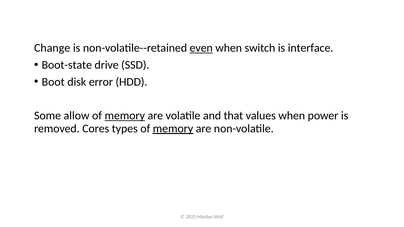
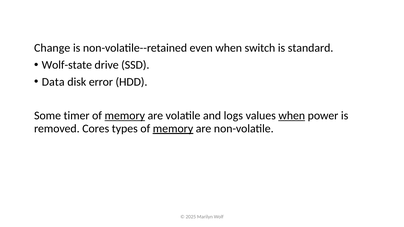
even underline: present -> none (201, 48)
interface: interface -> standard (311, 48)
Boot-state: Boot-state -> Wolf-state (67, 65)
Boot: Boot -> Data (53, 82)
allow: allow -> timer (77, 116)
that: that -> logs (233, 116)
when underline: none -> present (292, 116)
